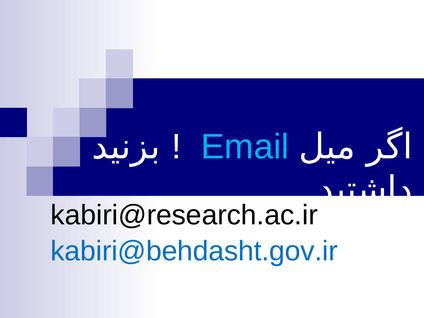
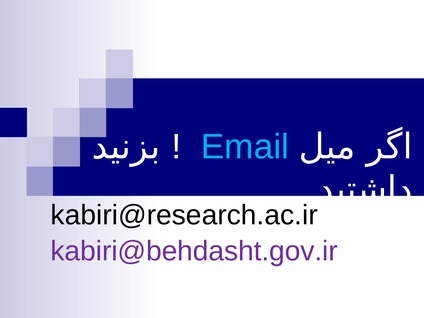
kabiri@behdasht.gov.ir colour: blue -> purple (194, 251)
